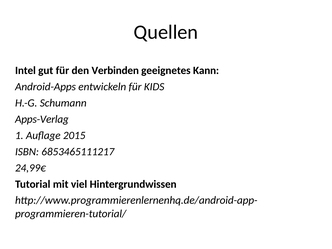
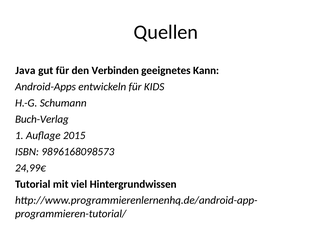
Intel: Intel -> Java (25, 70)
Apps-Verlag: Apps-Verlag -> Buch-Verlag (42, 119)
6853465111217: 6853465111217 -> 9896168098573 (78, 152)
